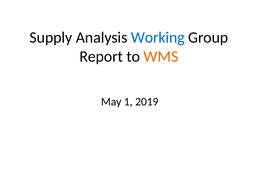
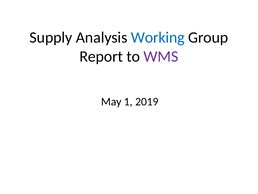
WMS colour: orange -> purple (161, 56)
